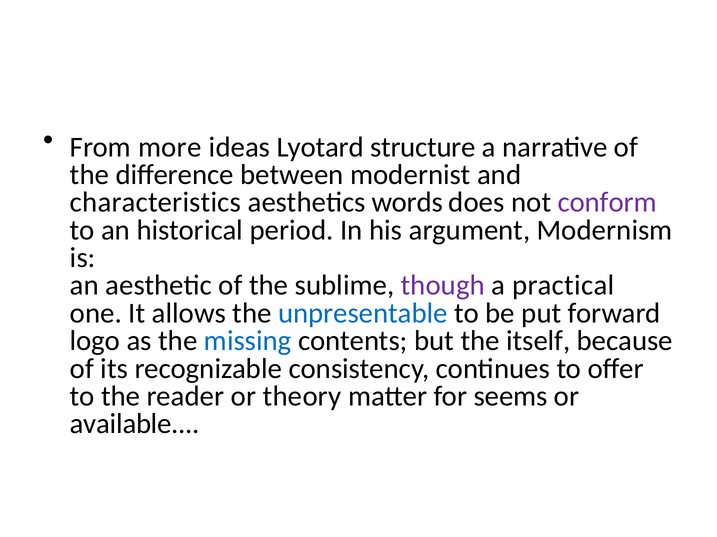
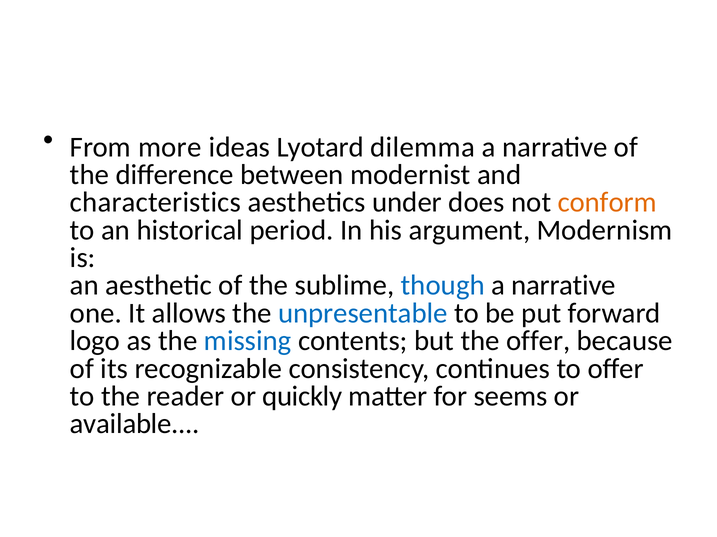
structure: structure -> dilemma (423, 147)
words: words -> under (407, 203)
conform colour: purple -> orange (607, 203)
though colour: purple -> blue (443, 286)
practical: practical -> narrative (564, 286)
the itself: itself -> offer (538, 341)
theory: theory -> quickly (302, 397)
